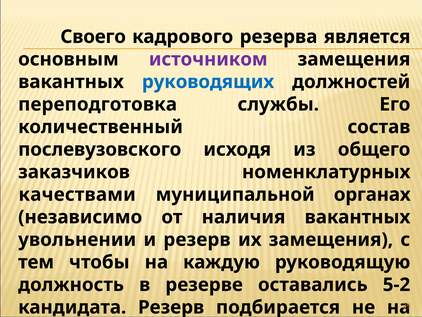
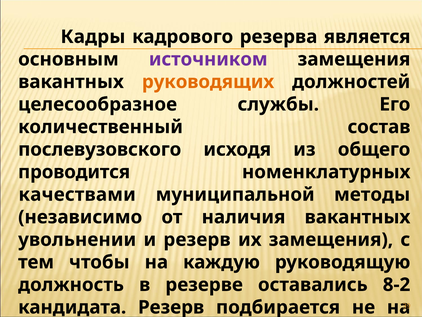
Своего: Своего -> Кадры (93, 37)
руководящих colour: blue -> orange (208, 82)
переподготовка: переподготовка -> целесообразное (98, 104)
заказчиков: заказчиков -> проводится (74, 172)
органах: органах -> методы (372, 194)
5-2: 5-2 -> 8-2 (396, 284)
